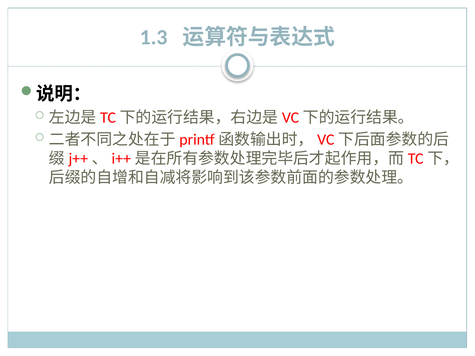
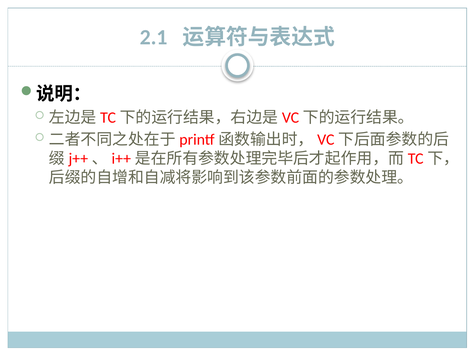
1.3: 1.3 -> 2.1 (154, 37)
